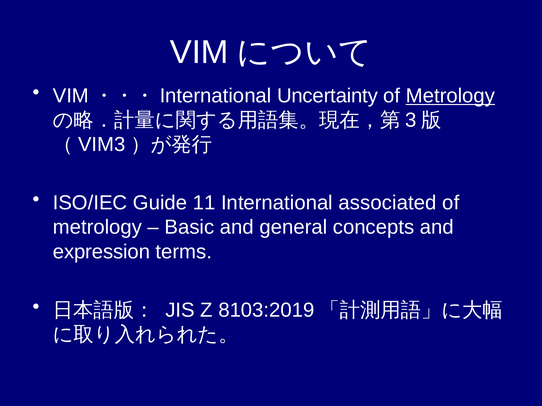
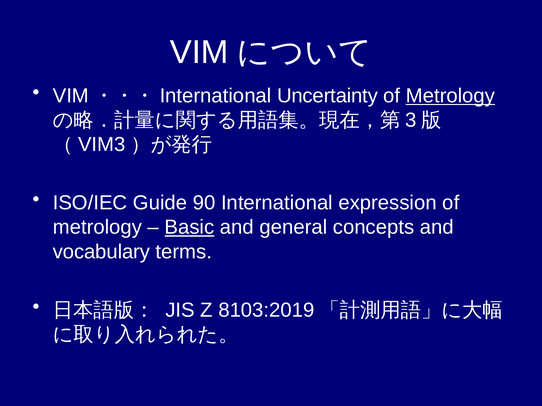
11: 11 -> 90 (204, 203)
associated: associated -> expression (388, 203)
Basic underline: none -> present (189, 228)
expression: expression -> vocabulary (101, 252)
